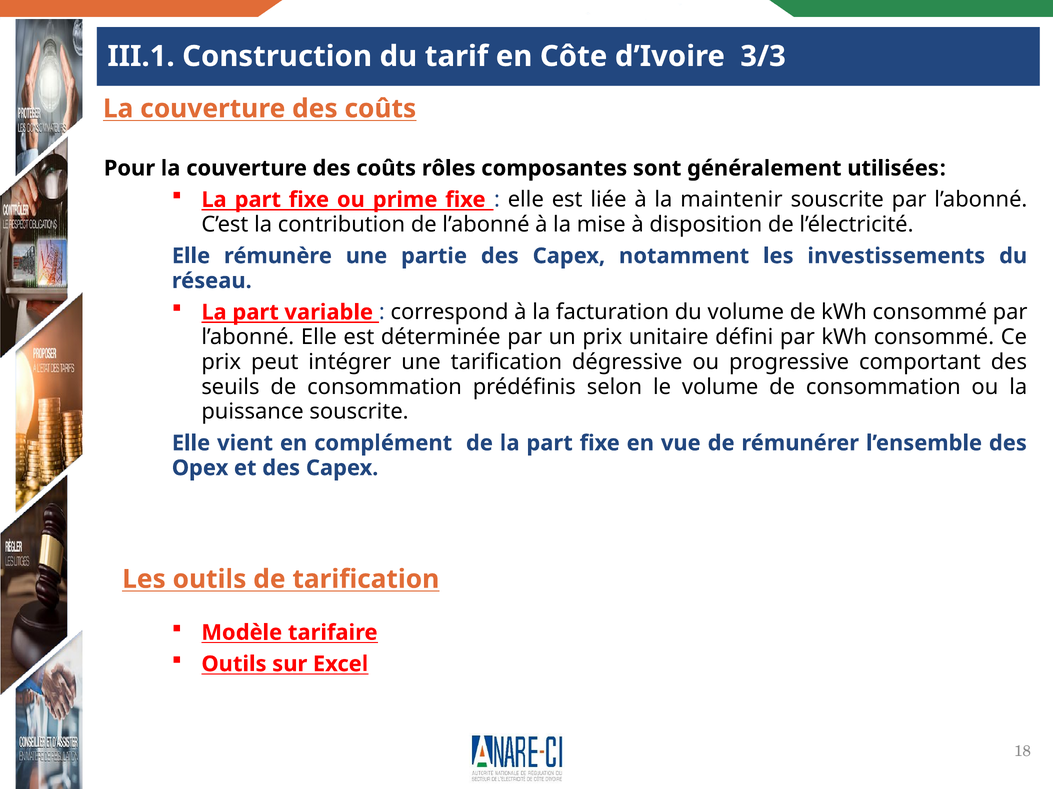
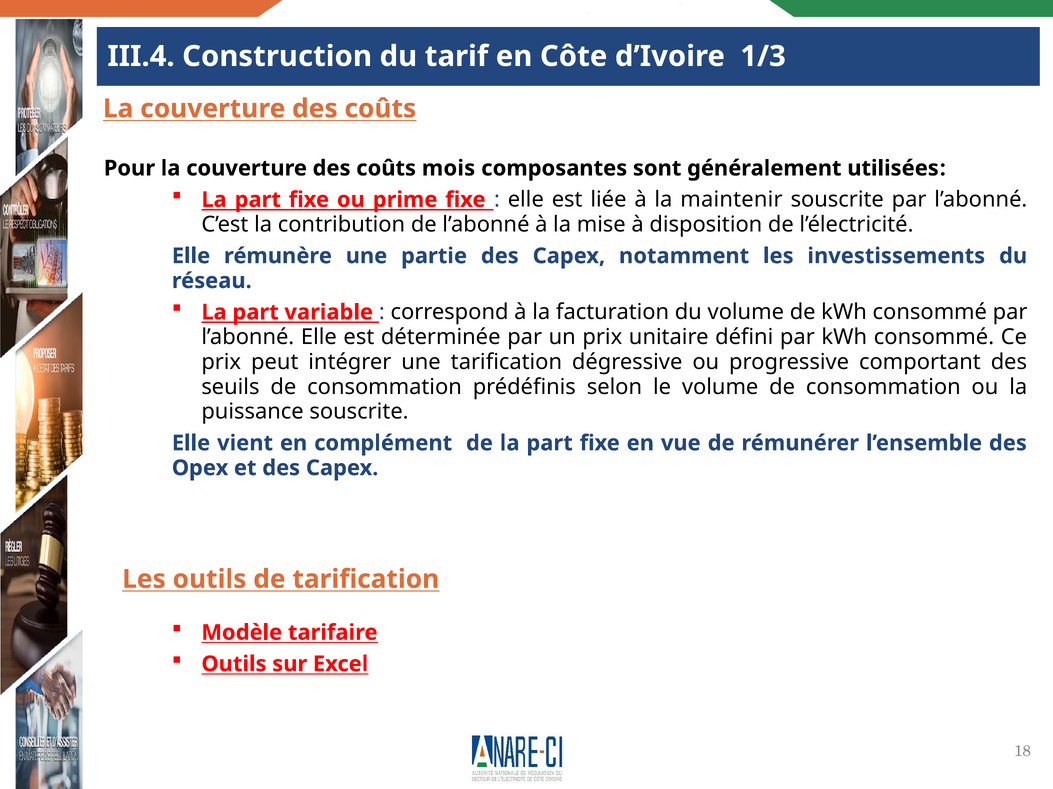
III.1: III.1 -> III.4 (141, 56)
3/3: 3/3 -> 1/3 (763, 56)
rôles: rôles -> mois (449, 168)
